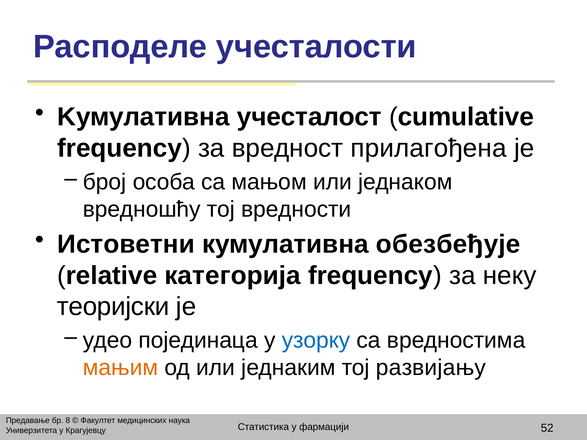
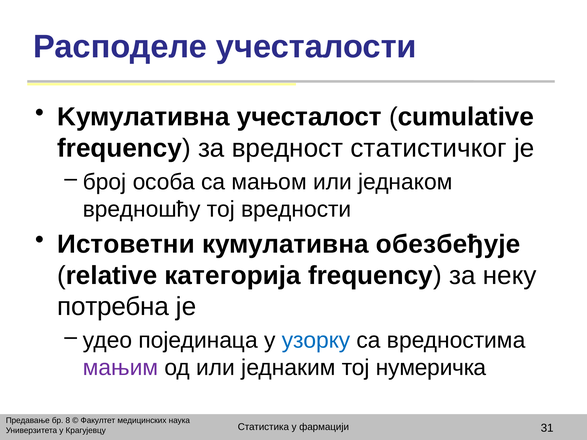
прилагођена: прилагођена -> статистичког (429, 148)
теоријски: теоријски -> потребна (113, 307)
мањим colour: orange -> purple (121, 368)
развијању: развијању -> нумеричка (431, 368)
52: 52 -> 31 (547, 428)
